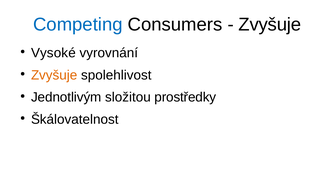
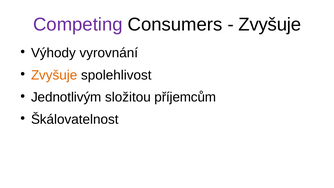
Competing colour: blue -> purple (78, 24)
Vysoké: Vysoké -> Výhody (53, 53)
prostředky: prostředky -> příjemcům (185, 97)
